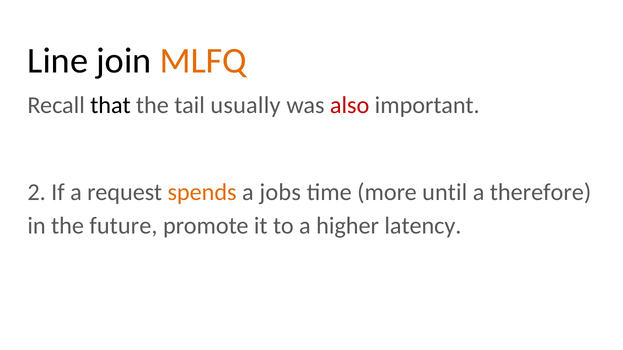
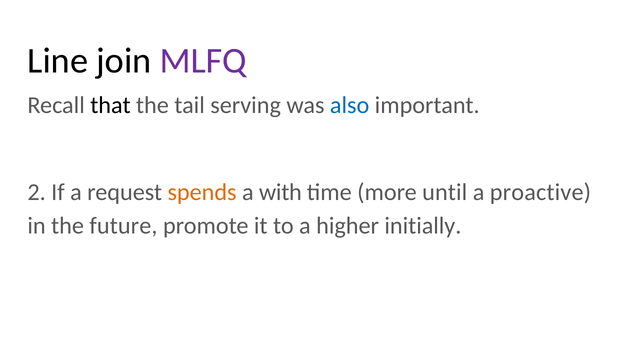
MLFQ colour: orange -> purple (203, 61)
usually: usually -> serving (246, 105)
also colour: red -> blue (350, 105)
jobs: jobs -> with (280, 193)
therefore: therefore -> proactive (540, 193)
latency: latency -> initially (423, 226)
